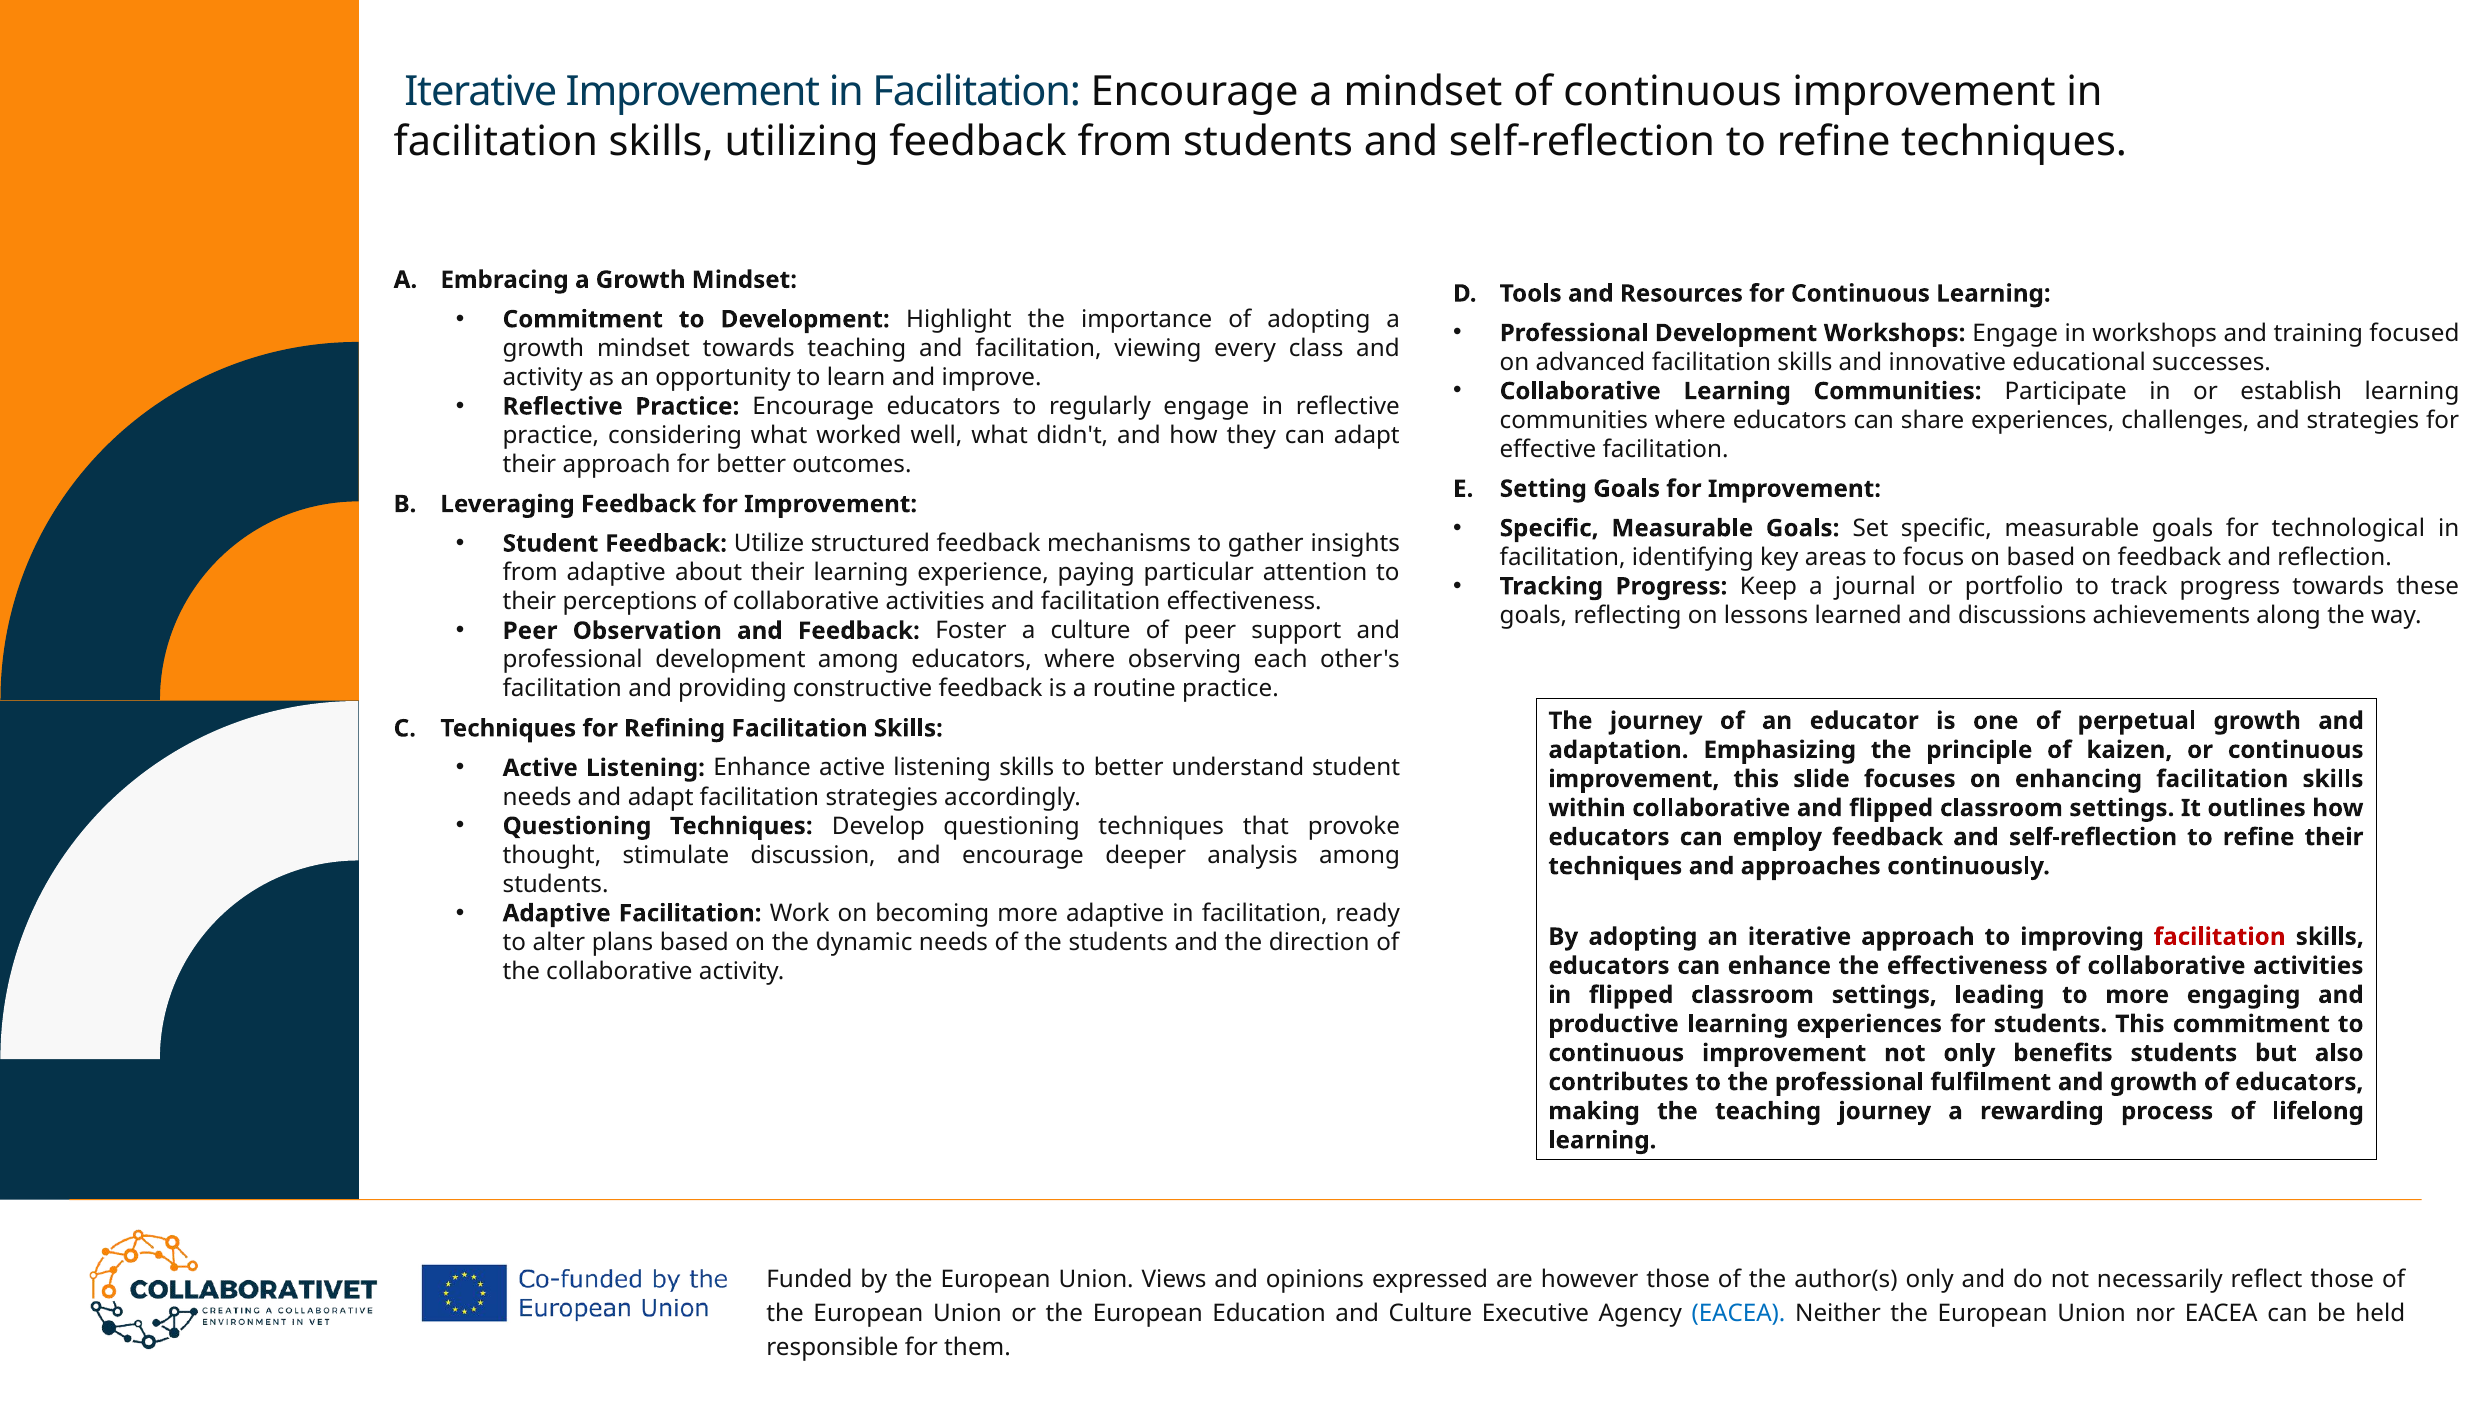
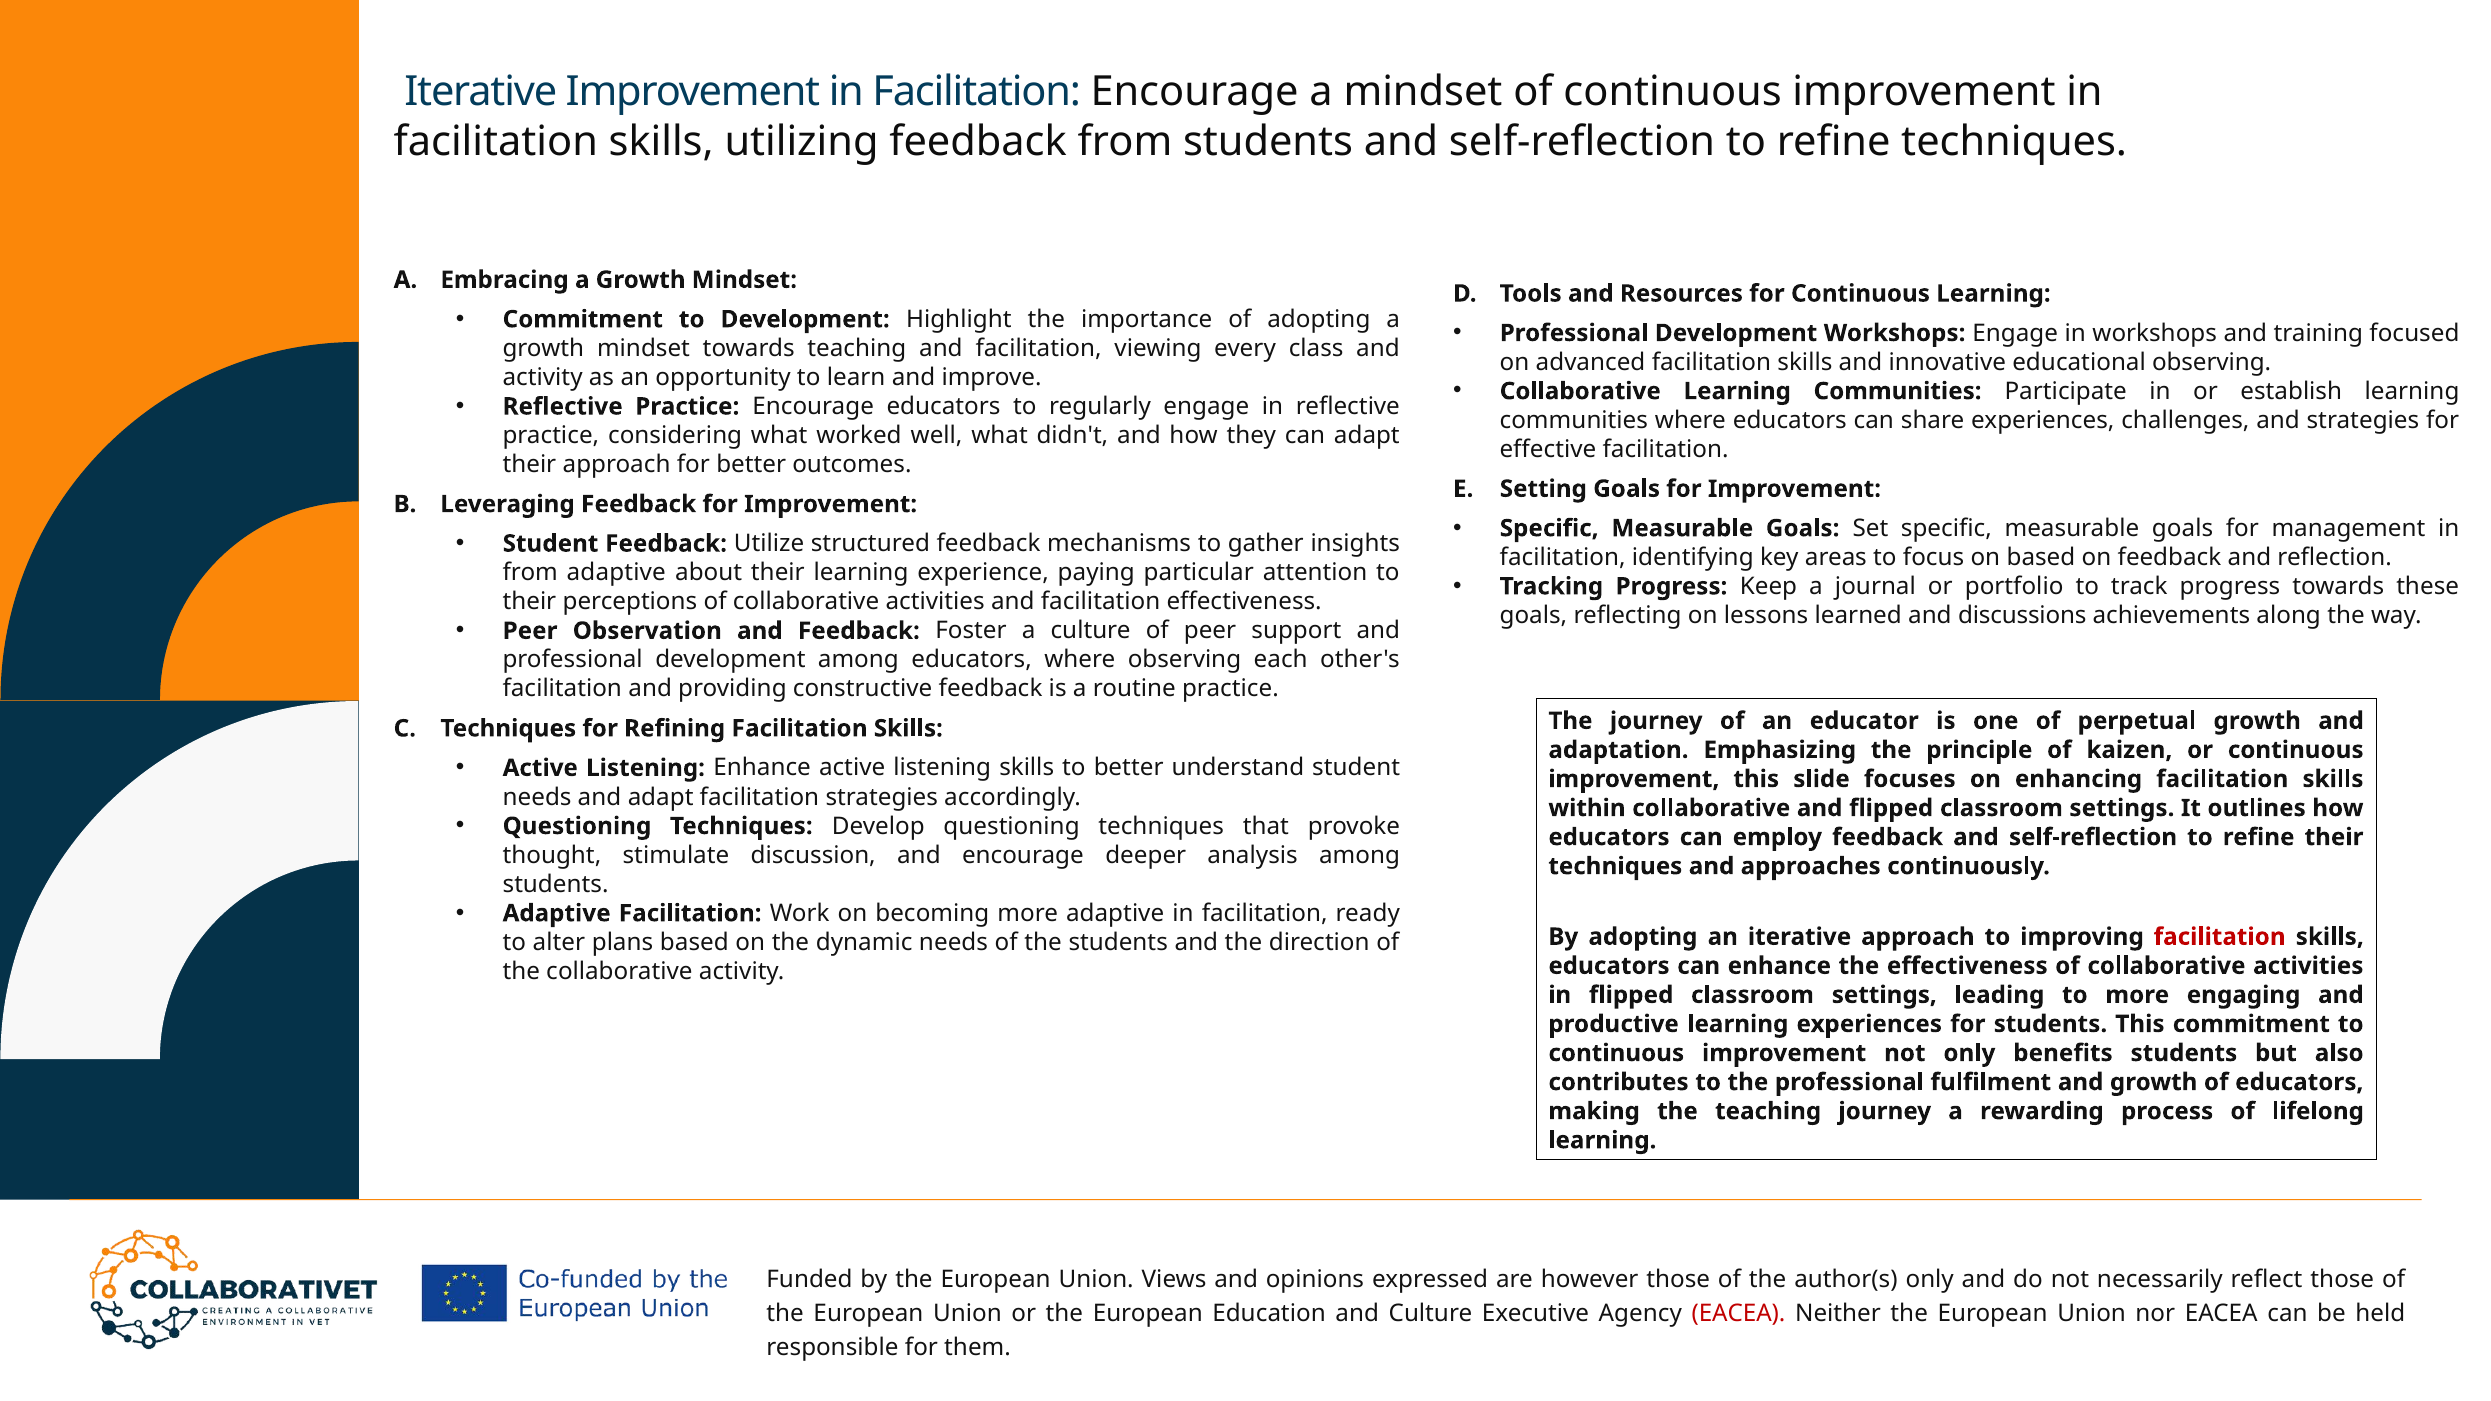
educational successes: successes -> observing (2212, 362)
technological: technological -> management (2348, 528)
EACEA colour: blue -> red (1739, 1314)
